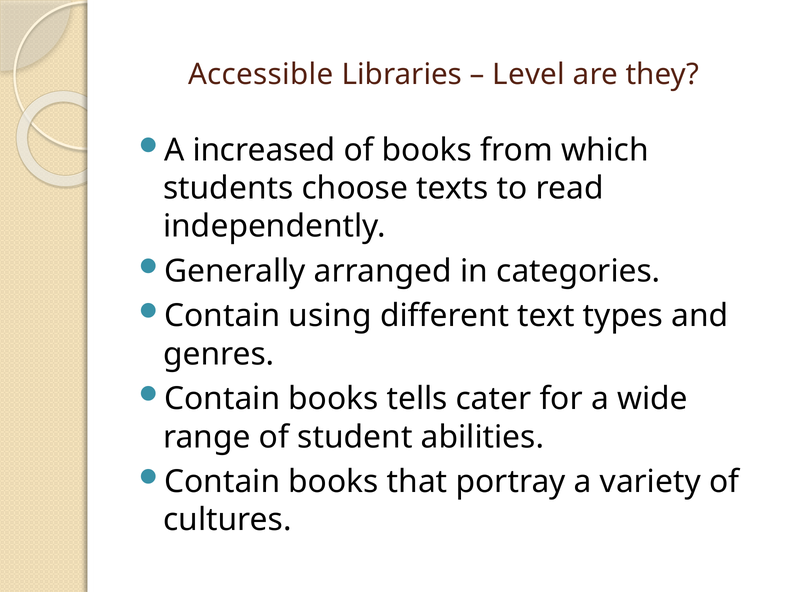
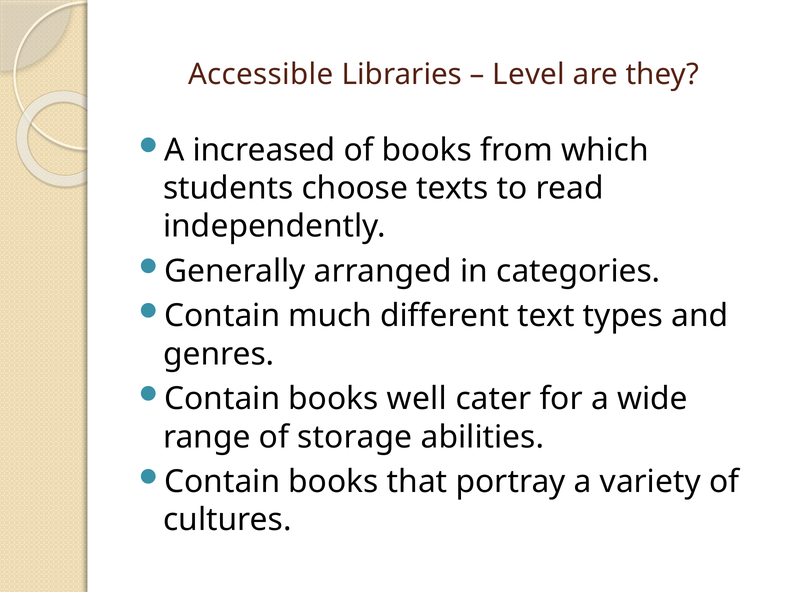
using: using -> much (330, 316)
tells: tells -> well (417, 399)
student: student -> storage (355, 437)
